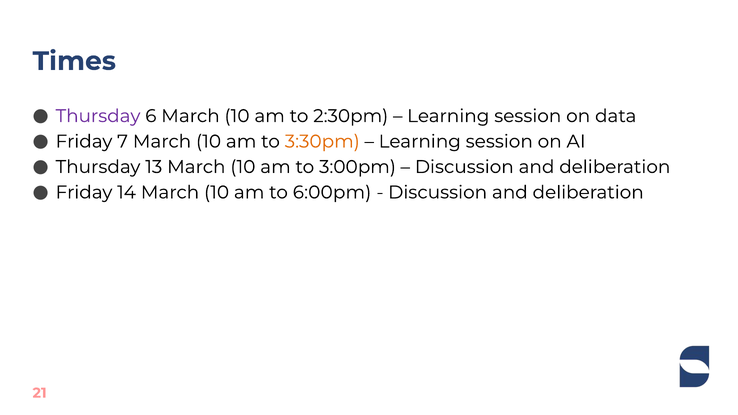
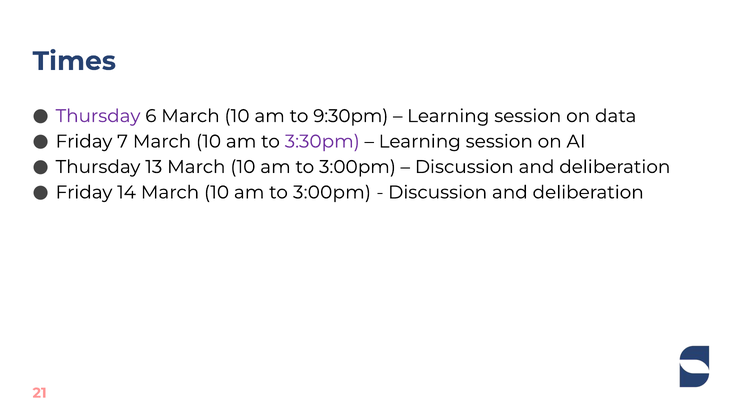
2:30pm: 2:30pm -> 9:30pm (351, 116)
3:30pm colour: orange -> purple (322, 142)
6:00pm: 6:00pm -> 3:00pm (332, 192)
